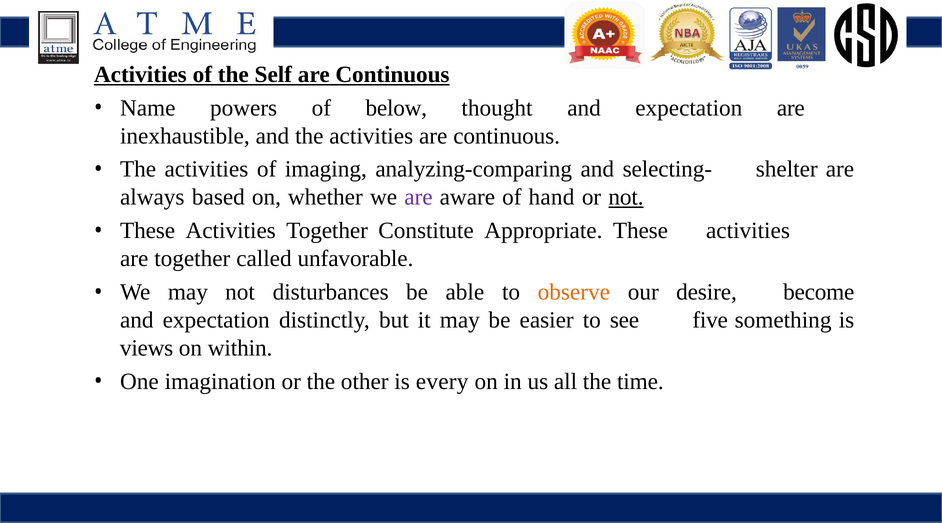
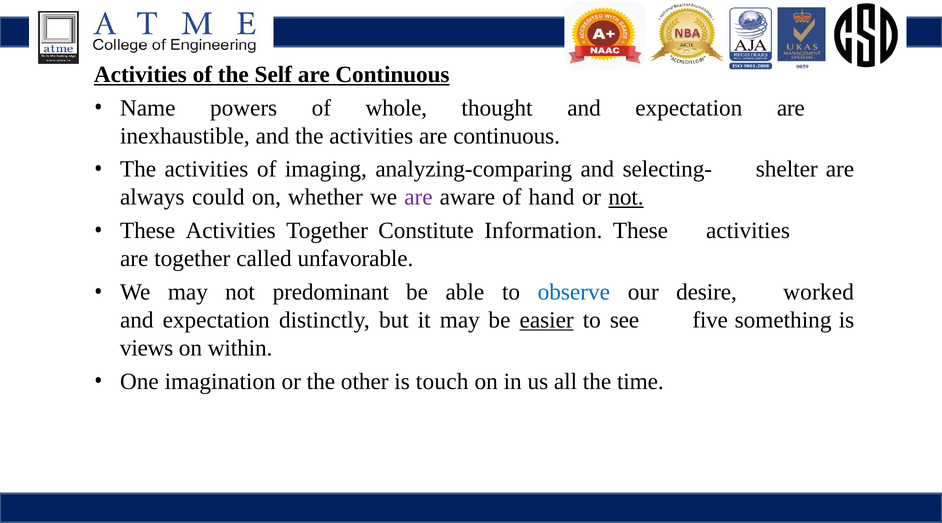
below: below -> whole (396, 108)
based: based -> could (218, 197)
Appropriate: Appropriate -> Information (543, 231)
disturbances: disturbances -> predominant (331, 292)
observe colour: orange -> blue (574, 292)
become: become -> worked (819, 292)
easier underline: none -> present (547, 320)
every: every -> touch (442, 382)
